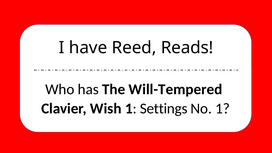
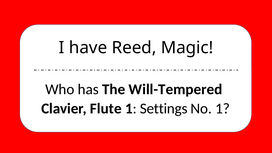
Reads: Reads -> Magic (187, 48)
Wish: Wish -> Flute (106, 108)
